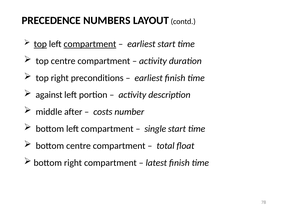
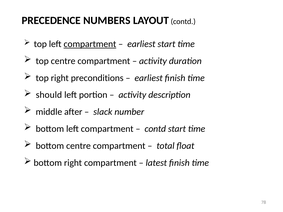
top underline: present -> none (40, 44)
against: against -> should (49, 95)
costs: costs -> slack (103, 112)
single: single -> contd (155, 129)
